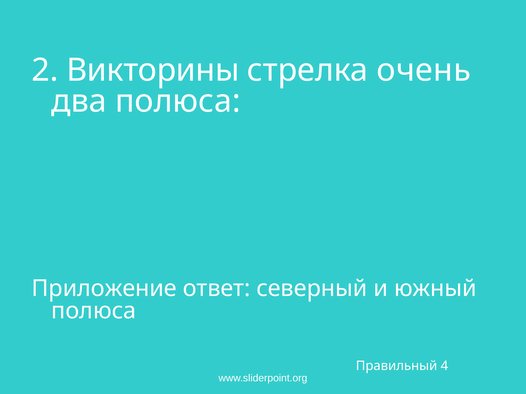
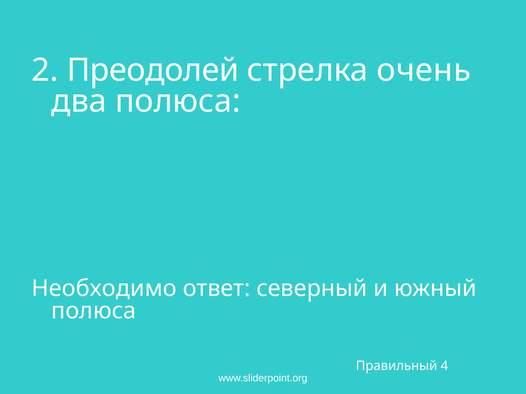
Викторины: Викторины -> Преодолей (153, 70)
Приложение: Приложение -> Необходимо (104, 289)
